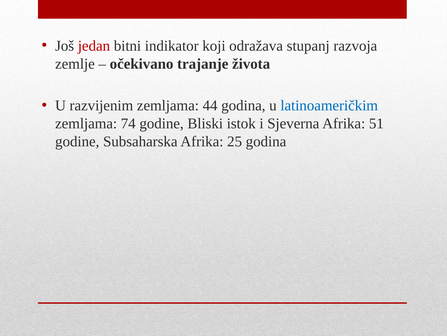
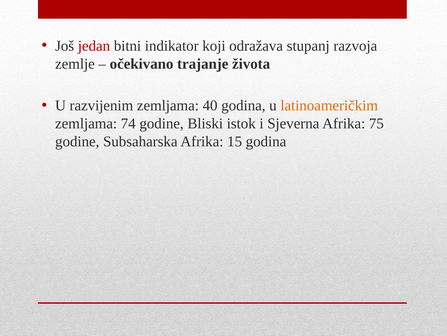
44: 44 -> 40 (210, 105)
latinoameričkim colour: blue -> orange (329, 105)
51: 51 -> 75 (376, 123)
25: 25 -> 15 (235, 141)
